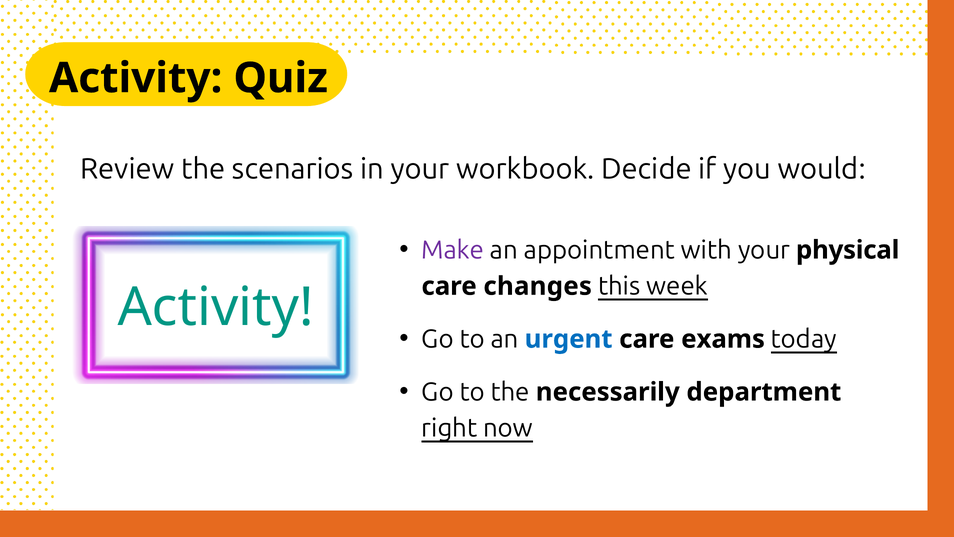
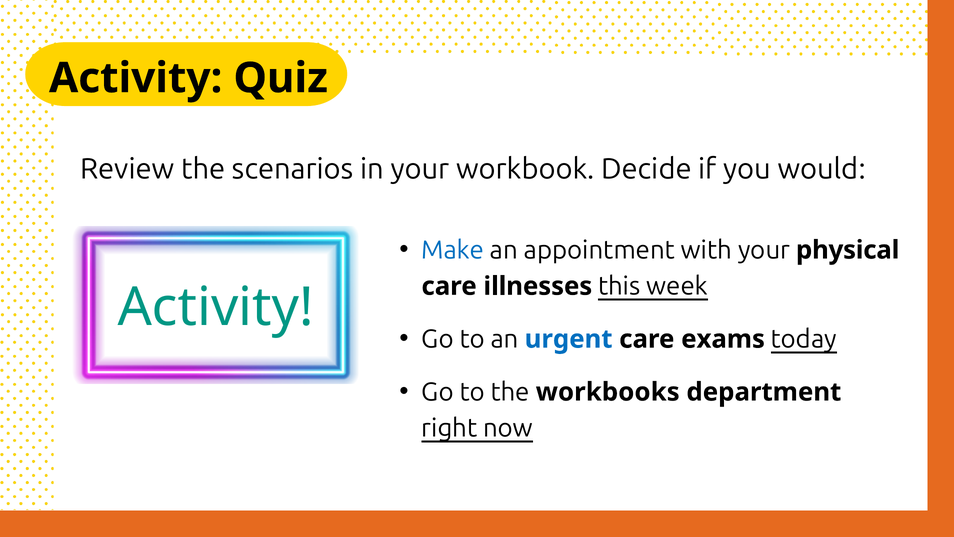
Make colour: purple -> blue (453, 250)
changes: changes -> illnesses (538, 286)
necessarily: necessarily -> workbooks (608, 392)
